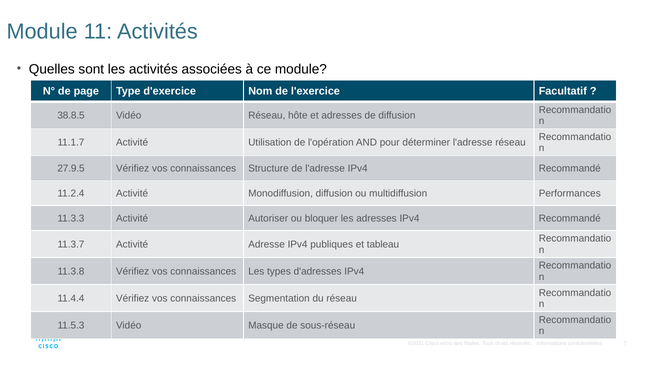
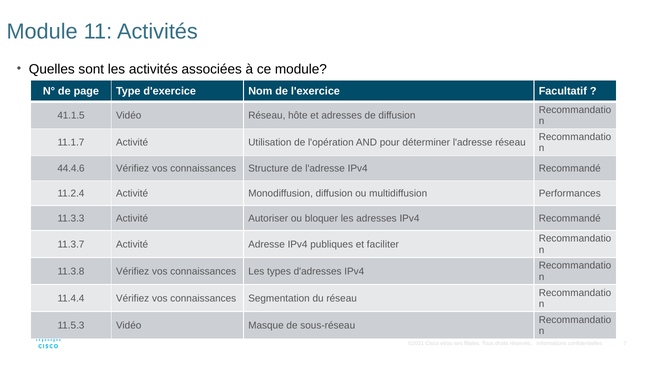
38.8.5: 38.8.5 -> 41.1.5 (71, 115)
27.9.5: 27.9.5 -> 44.4.6 (71, 168)
tableau: tableau -> faciliter (383, 244)
